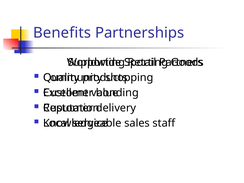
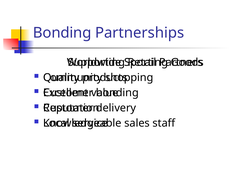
Benefits: Benefits -> Bonding (62, 33)
